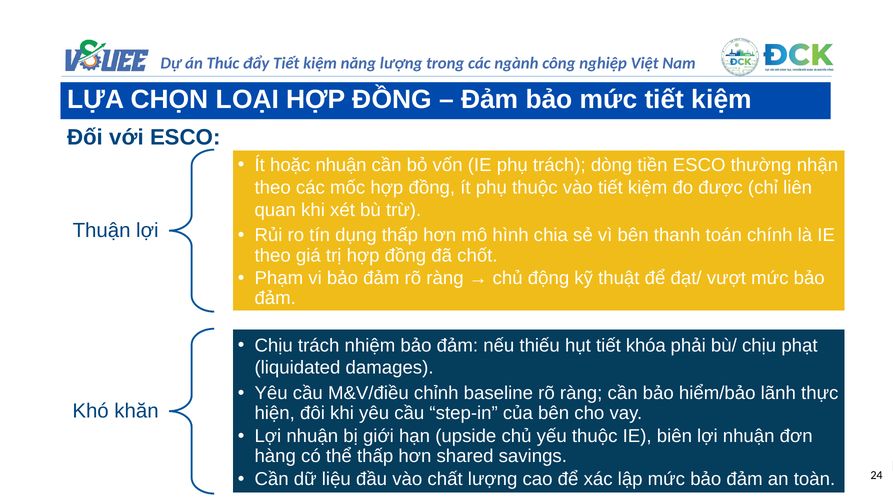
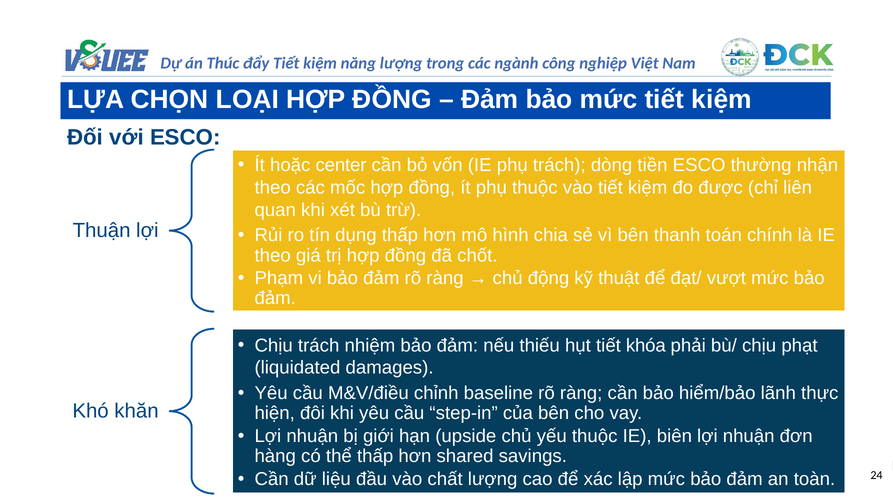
hoặc nhuận: nhuận -> center (341, 165)
